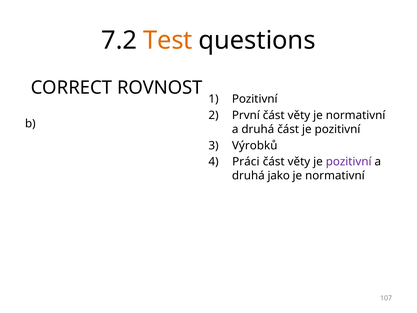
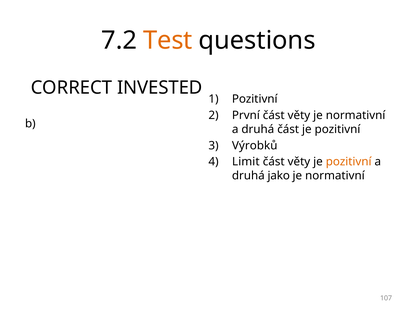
ROVNOST: ROVNOST -> INVESTED (160, 87)
Práci: Práci -> Limit (246, 162)
pozitivní colour: purple -> orange (349, 162)
